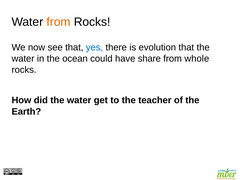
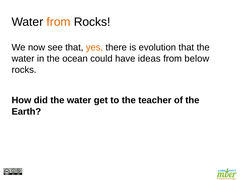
yes colour: blue -> orange (94, 47)
share: share -> ideas (149, 59)
whole: whole -> below (197, 59)
